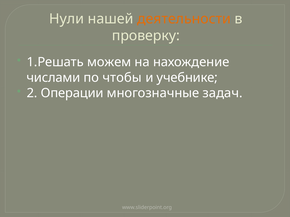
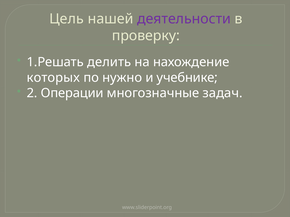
Нули: Нули -> Цель (67, 19)
деятельности colour: orange -> purple (184, 19)
можем: можем -> делить (109, 62)
числами: числами -> которых (53, 78)
чтобы: чтобы -> нужно (122, 78)
